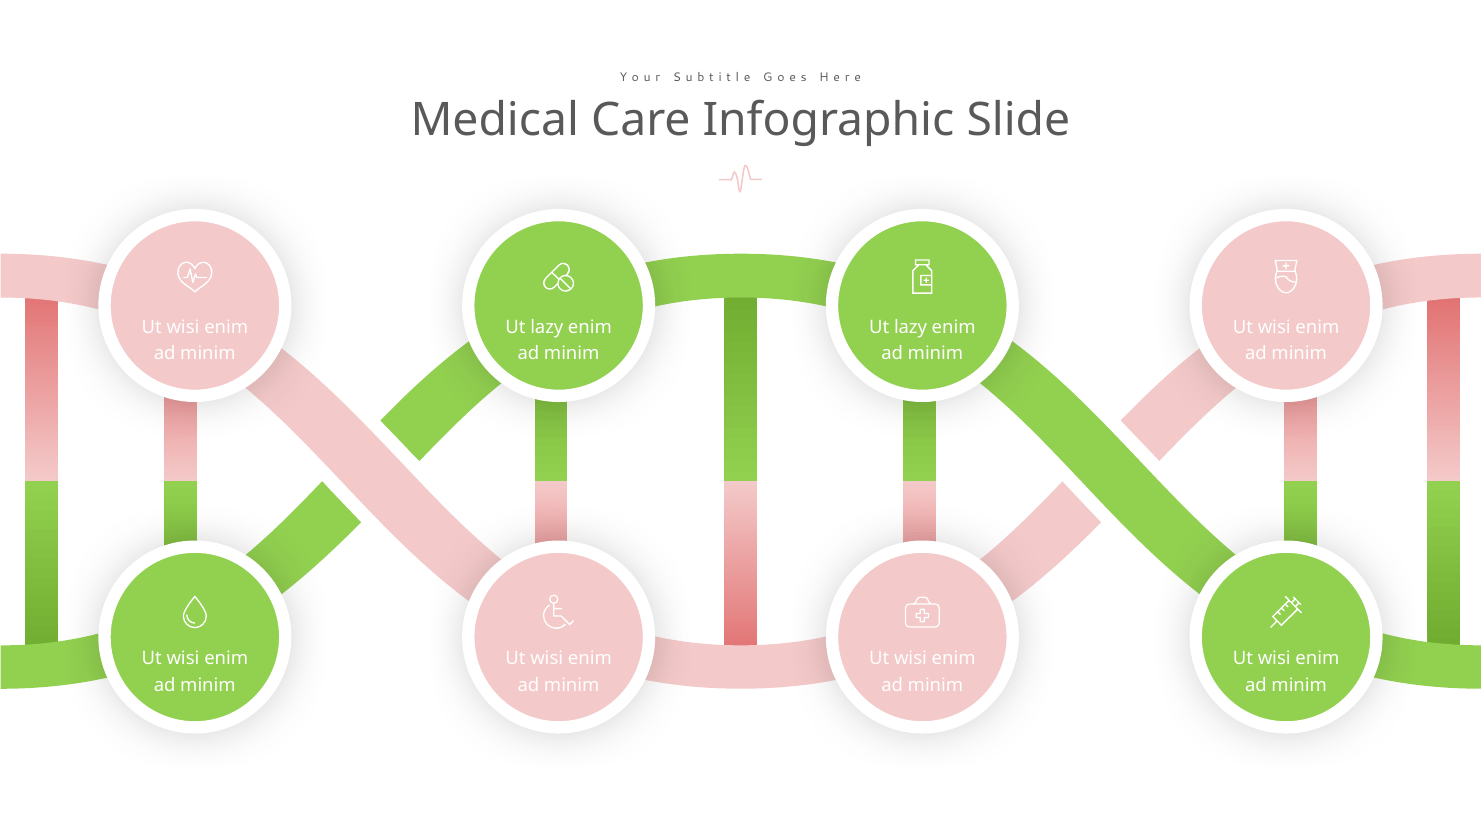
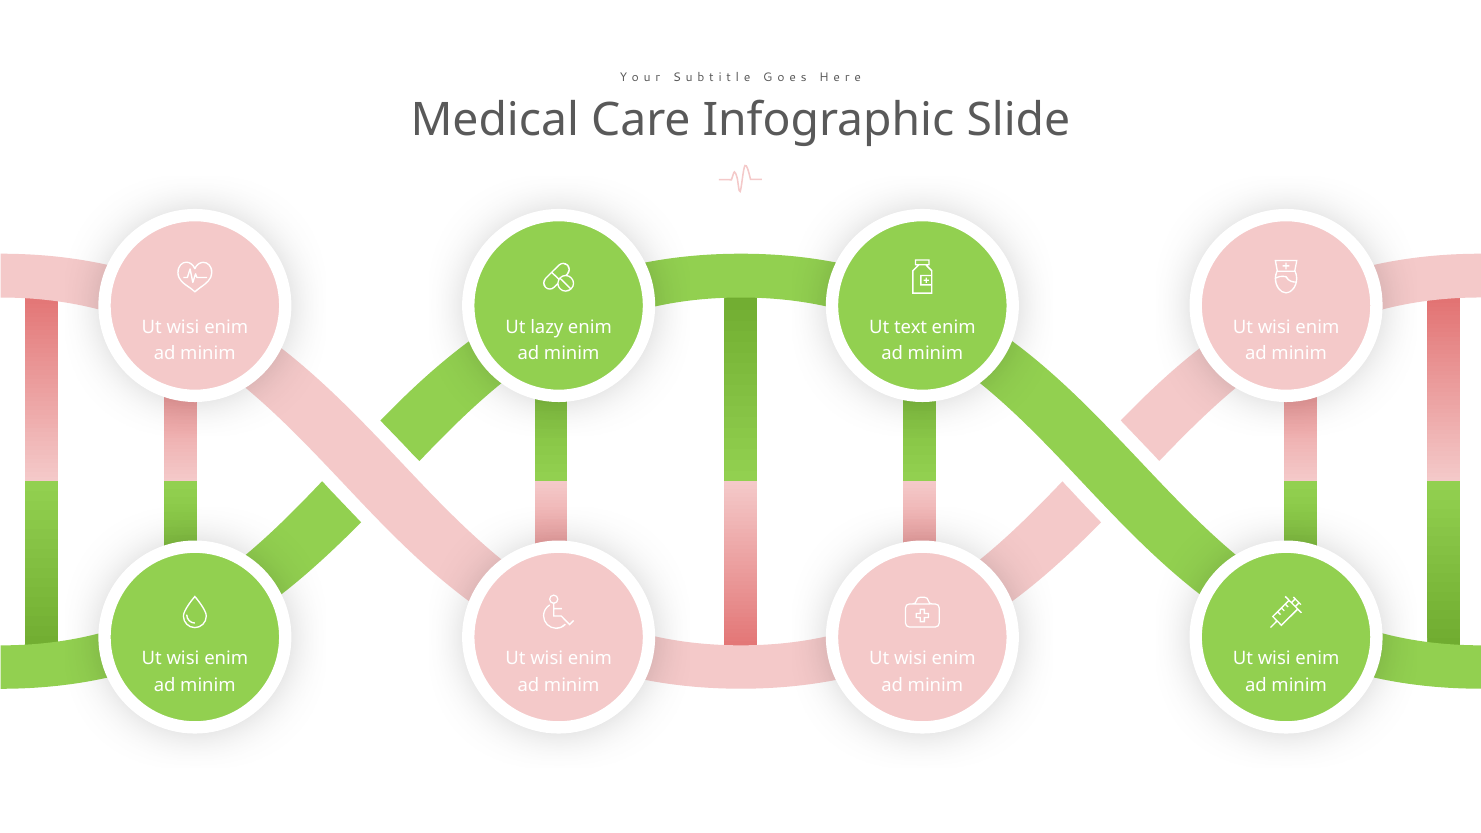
lazy: lazy -> text (911, 327)
